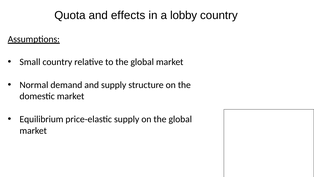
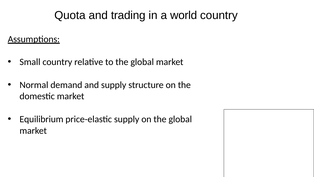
effects: effects -> trading (128, 15)
lobby: lobby -> world (184, 15)
